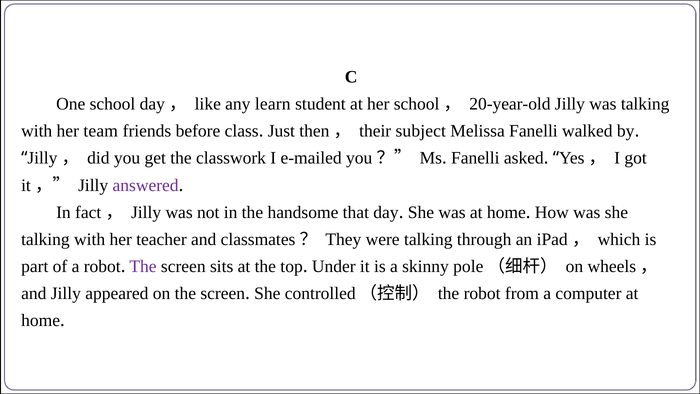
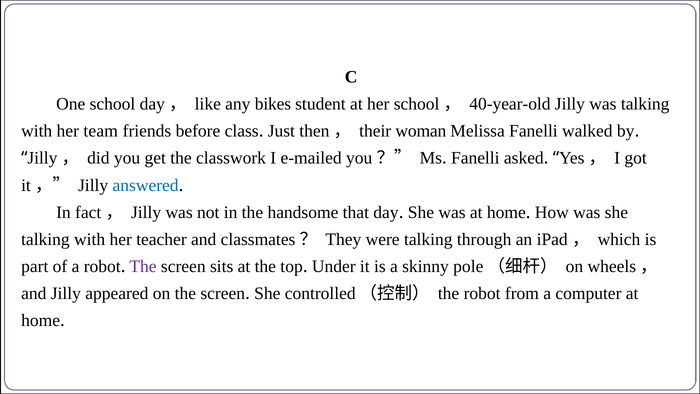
learn: learn -> bikes (273, 104)
20-year-old: 20-year-old -> 40-year-old (510, 104)
subject: subject -> woman (421, 131)
answered colour: purple -> blue (146, 185)
